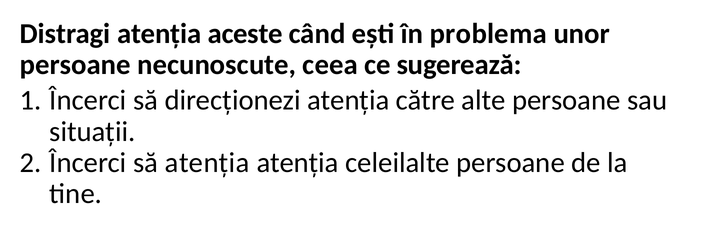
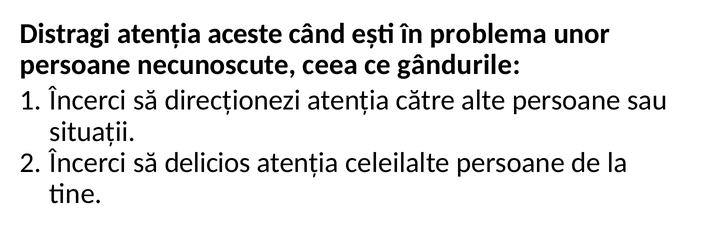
sugerează: sugerează -> gândurile (459, 65)
să atenția: atenția -> delicios (208, 162)
